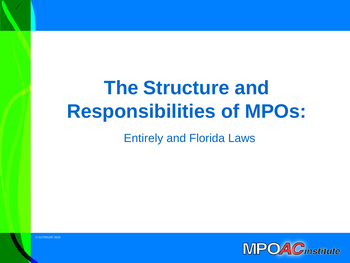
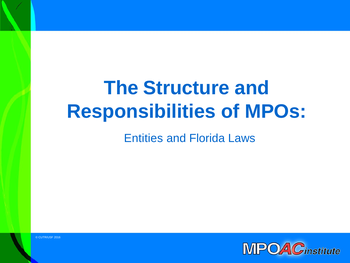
Entirely: Entirely -> Entities (143, 138)
